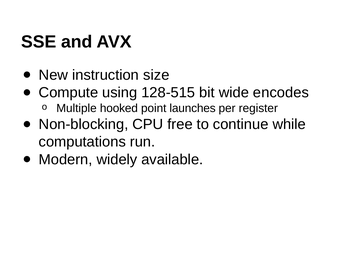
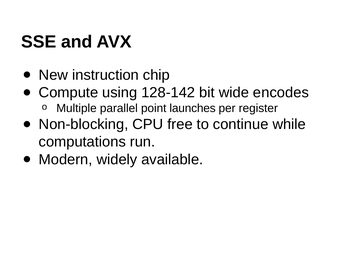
size: size -> chip (156, 75)
128-515: 128-515 -> 128-142 (168, 93)
hooked: hooked -> parallel (119, 108)
